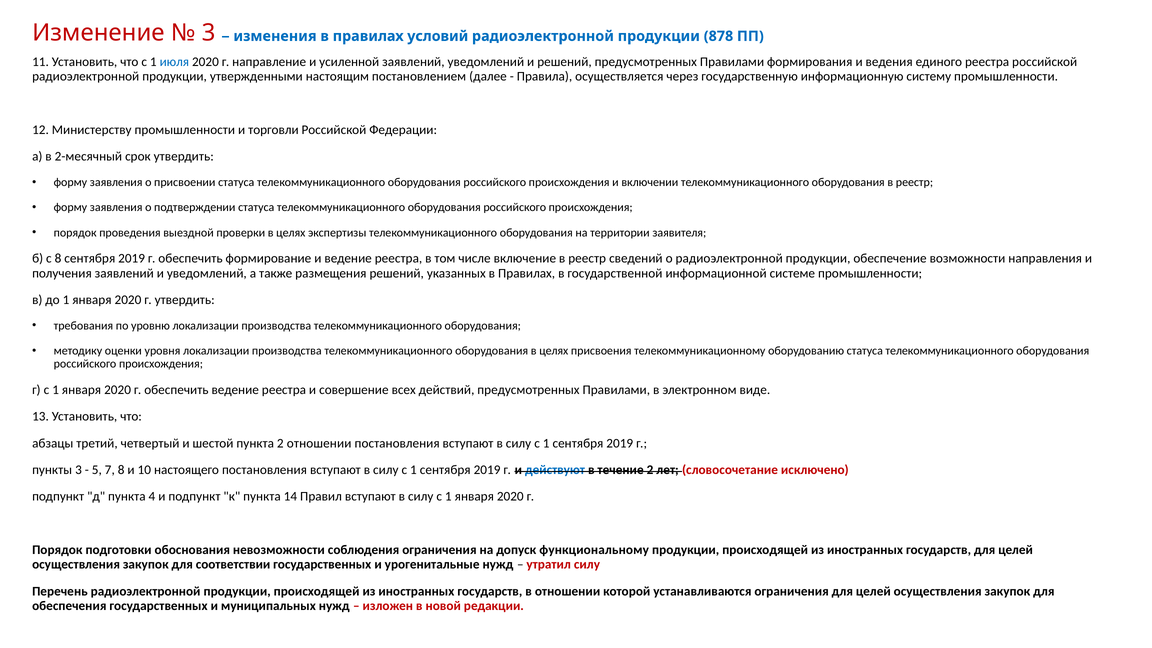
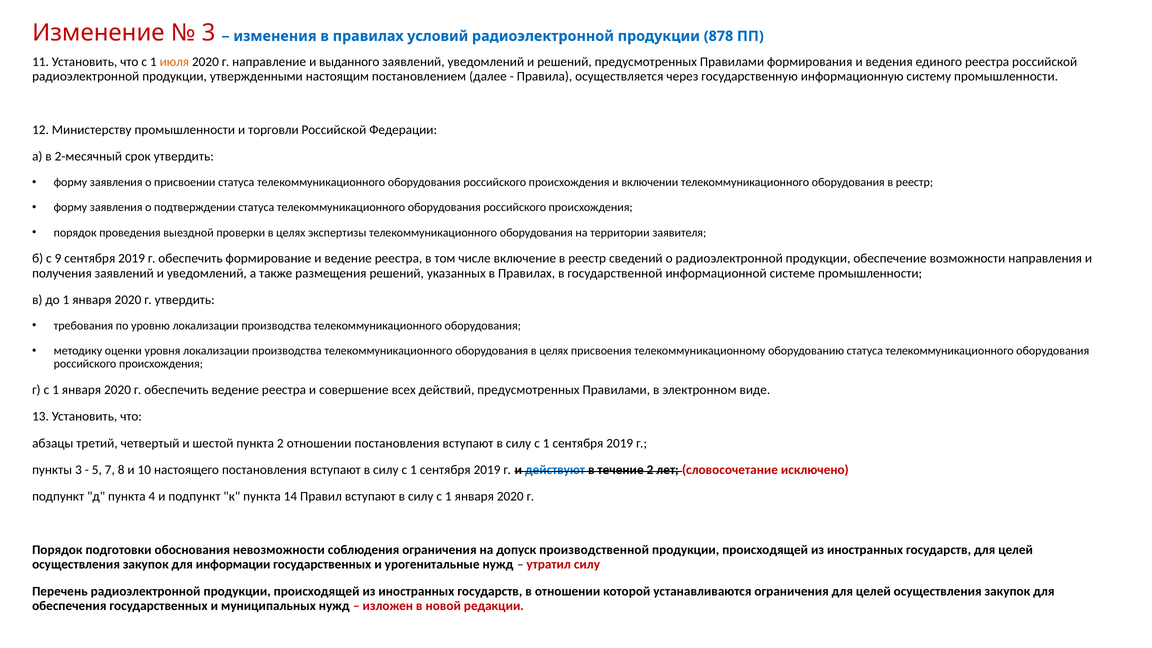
июля colour: blue -> orange (174, 62)
усиленной: усиленной -> выданного (349, 62)
с 8: 8 -> 9 (58, 259)
функциональному: функциональному -> производственной (594, 550)
соответствии: соответствии -> информации (233, 565)
